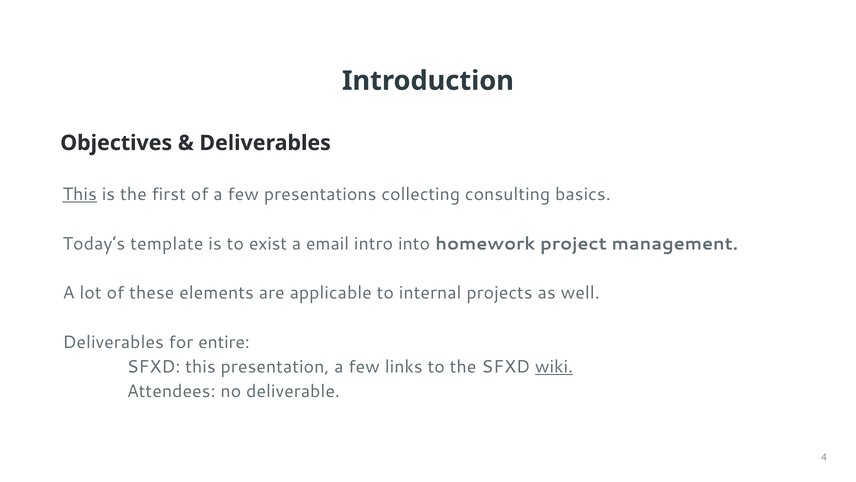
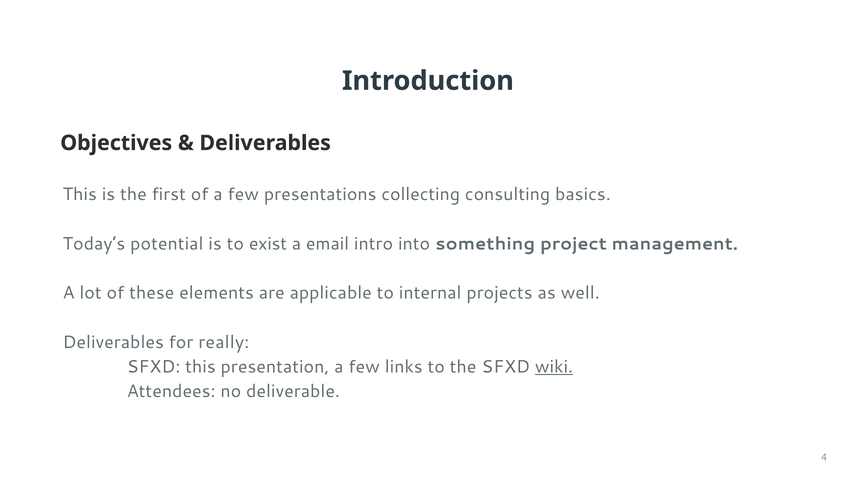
This underline: present -> none (80, 194)
template: template -> potential (167, 243)
homework: homework -> something (485, 243)
entire: entire -> really (224, 342)
